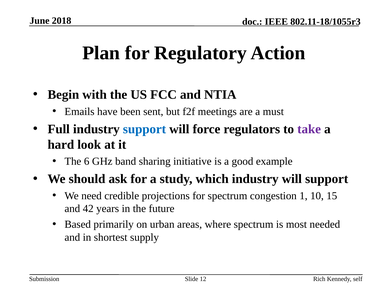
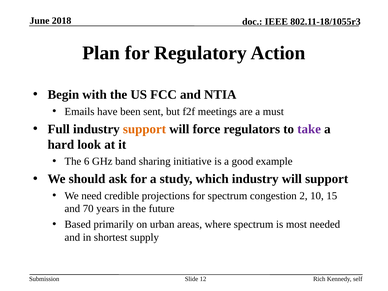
support colour: blue -> orange (144, 129)
1: 1 -> 2 (303, 196)
42: 42 -> 70 (88, 209)
